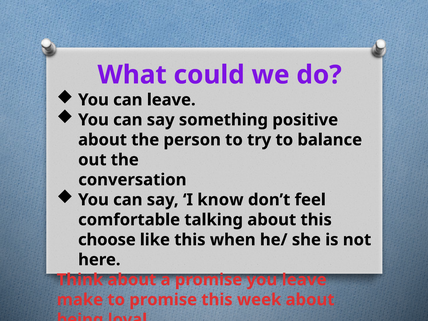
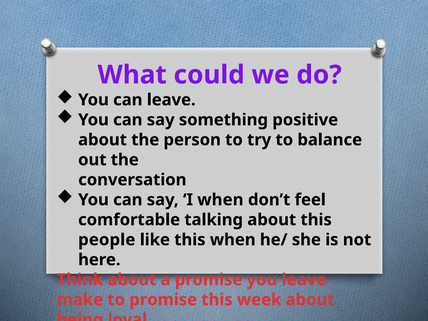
I know: know -> when (220, 200)
choose: choose -> people (107, 240)
